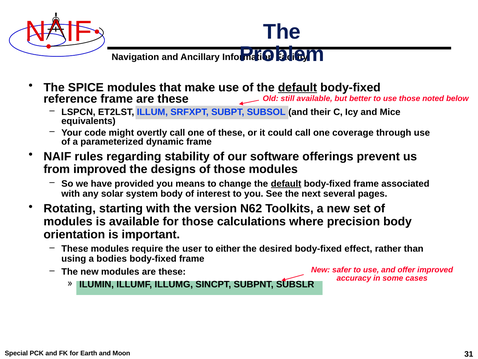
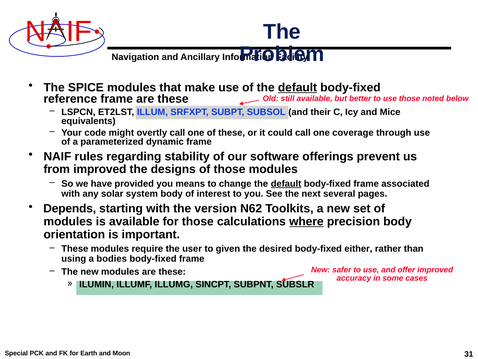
Rotating: Rotating -> Depends (70, 209)
where underline: none -> present (306, 221)
either: either -> given (228, 249)
effect: effect -> either (358, 249)
